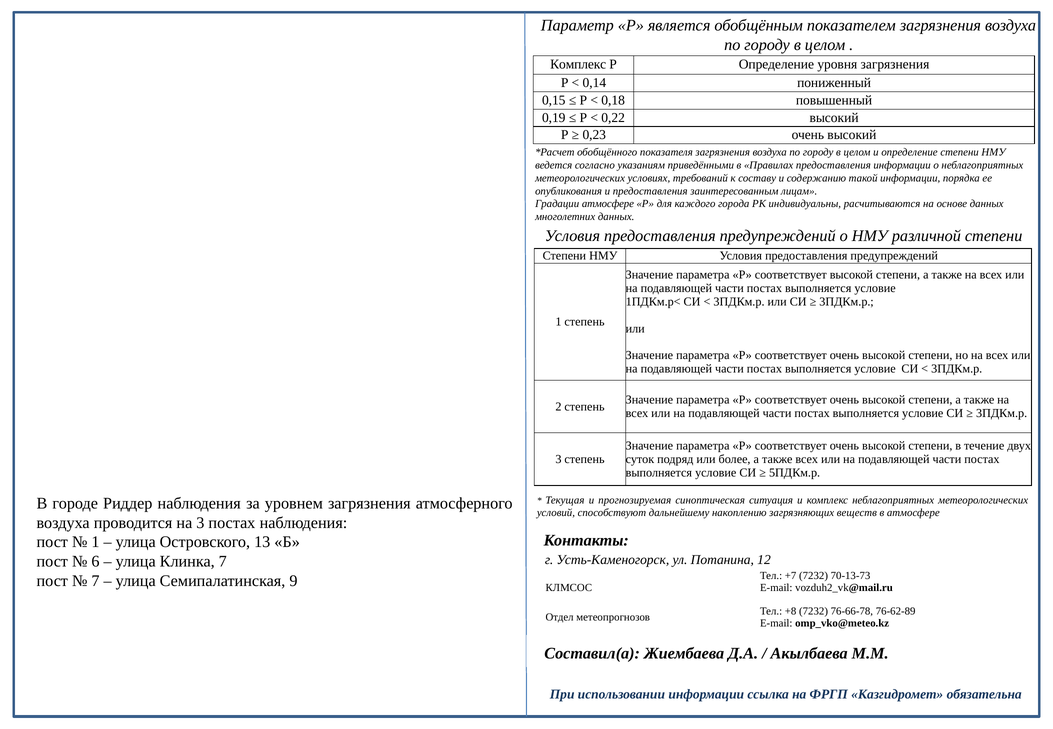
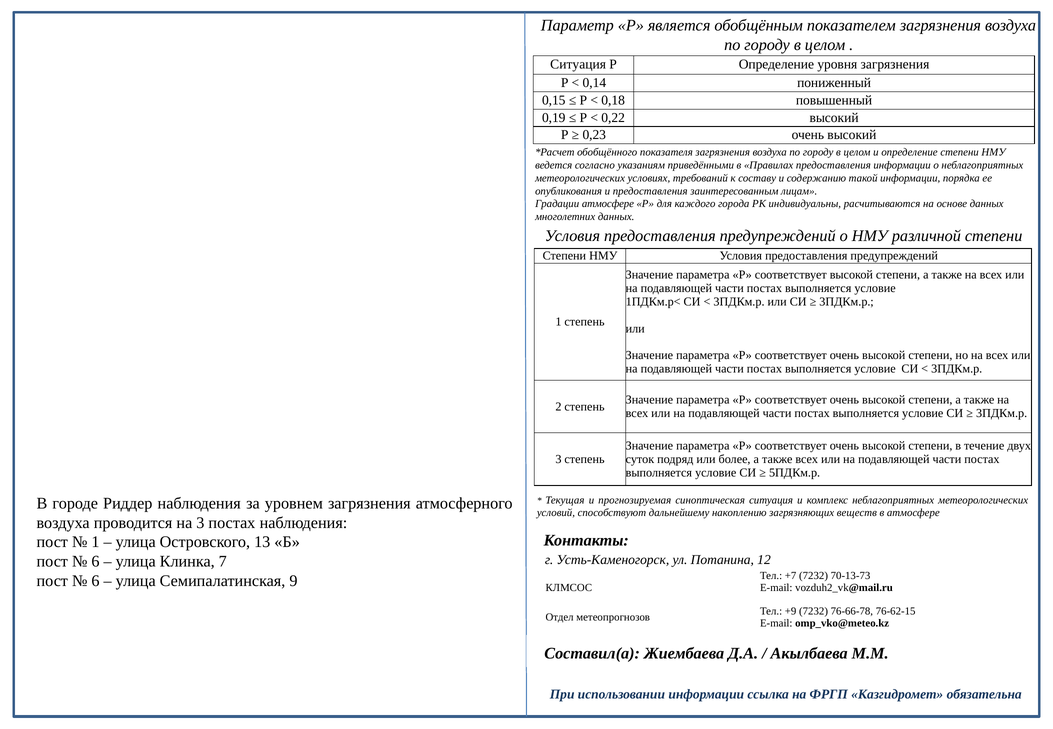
Комплекс: Комплекс -> Ситуация (578, 64)
7: 7 -> 6 (95, 581)
+8: +8 -> +9 (791, 611)
76-62-89: 76-62-89 -> 76-62-15 (896, 611)
